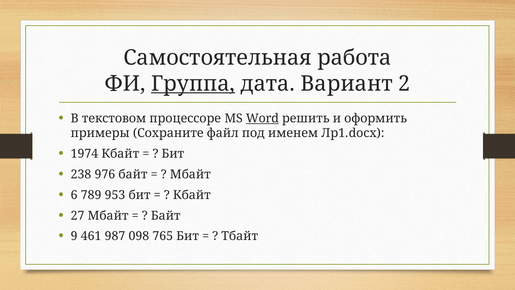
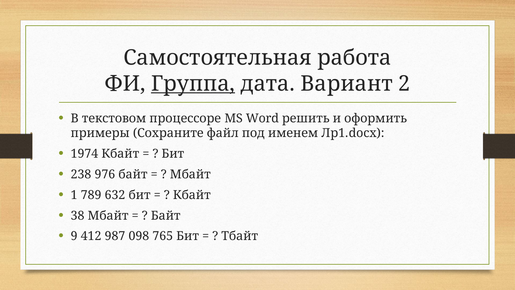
Word underline: present -> none (262, 118)
6: 6 -> 1 (74, 195)
953: 953 -> 632 (115, 195)
27: 27 -> 38 (78, 215)
461: 461 -> 412 (91, 236)
